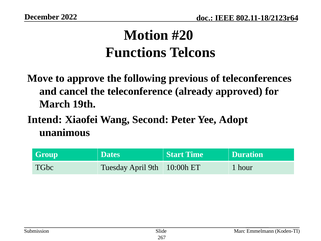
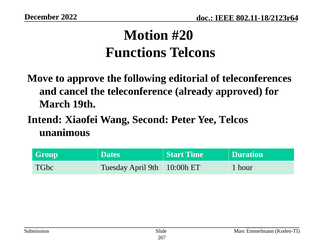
previous: previous -> editorial (188, 78)
Adopt: Adopt -> Telcos (233, 120)
